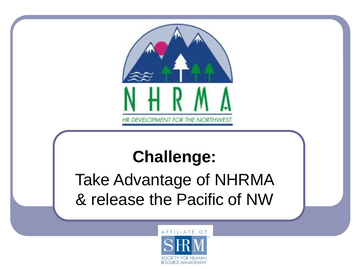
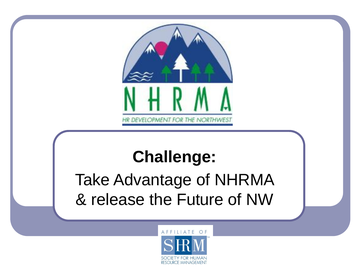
Pacific: Pacific -> Future (200, 199)
